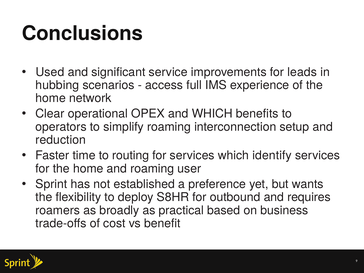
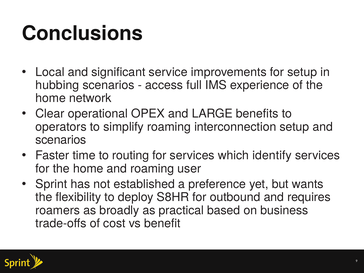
Used: Used -> Local (50, 72)
for leads: leads -> setup (302, 72)
and WHICH: WHICH -> LARGE (212, 114)
reduction: reduction -> scenarios (61, 140)
